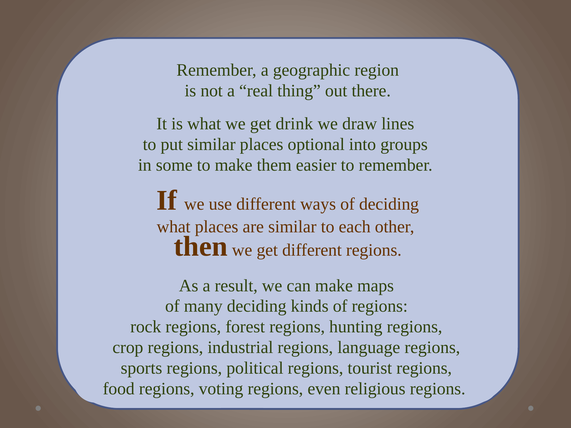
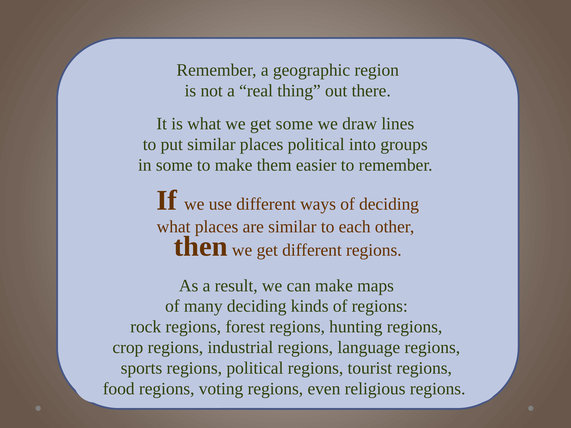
get drink: drink -> some (294, 124)
places optional: optional -> political (316, 145)
